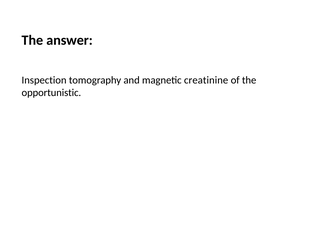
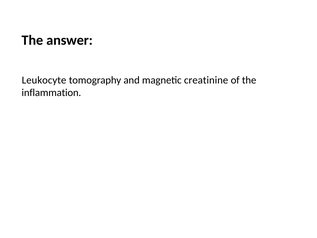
Inspection: Inspection -> Leukocyte (44, 80)
opportunistic: opportunistic -> inflammation (51, 93)
